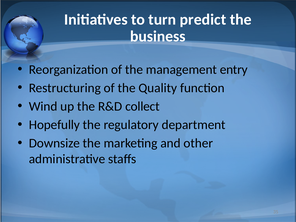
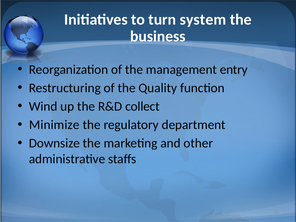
predict: predict -> system (203, 19)
Hopefully: Hopefully -> Minimize (54, 125)
